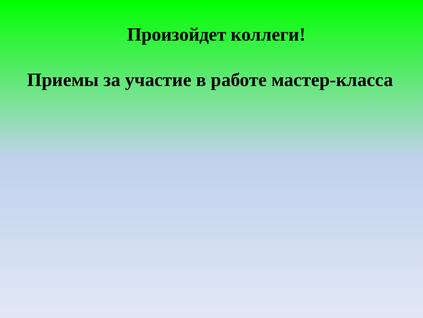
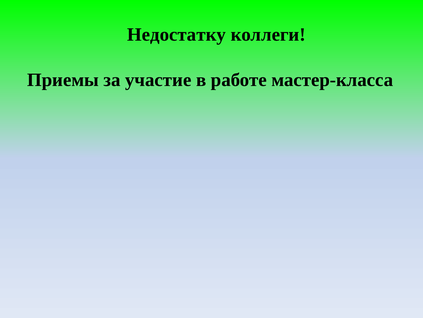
Произойдет: Произойдет -> Недостатку (177, 34)
